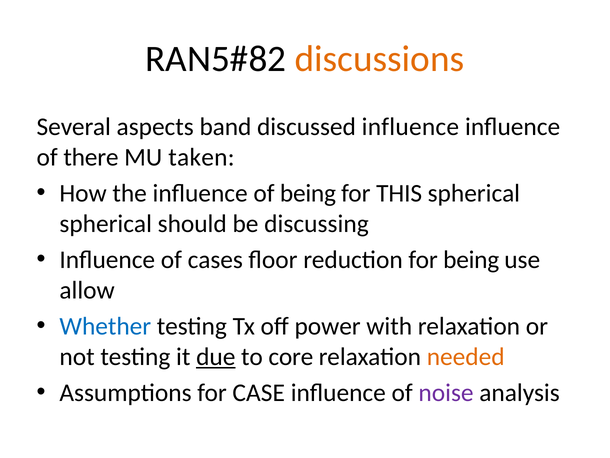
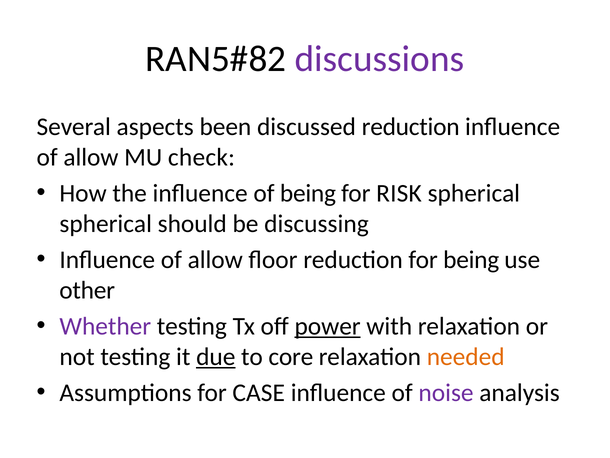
discussions colour: orange -> purple (379, 59)
band: band -> been (225, 127)
discussed influence: influence -> reduction (411, 127)
there: there -> allow (91, 157)
taken: taken -> check (201, 157)
THIS: THIS -> RISK (399, 193)
cases: cases -> allow (215, 260)
allow: allow -> other (87, 290)
Whether colour: blue -> purple (105, 326)
power underline: none -> present (328, 326)
